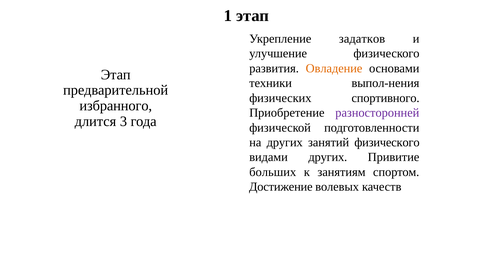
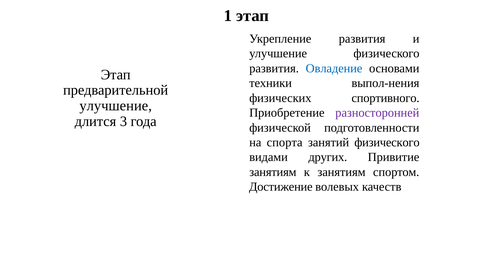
Укрепление задатков: задатков -> развития (362, 39)
Овладение colour: orange -> blue (334, 68)
избранного: избранного -> улучшение (116, 105)
на других: других -> спорта (285, 142)
больших: больших -> занятиям (273, 172)
